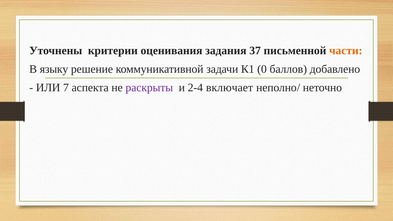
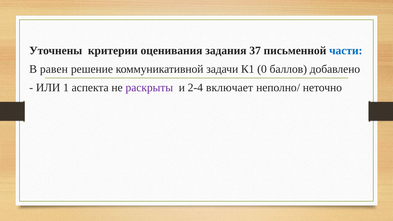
части colour: orange -> blue (346, 51)
языку: языку -> равен (54, 69)
7: 7 -> 1 (66, 88)
